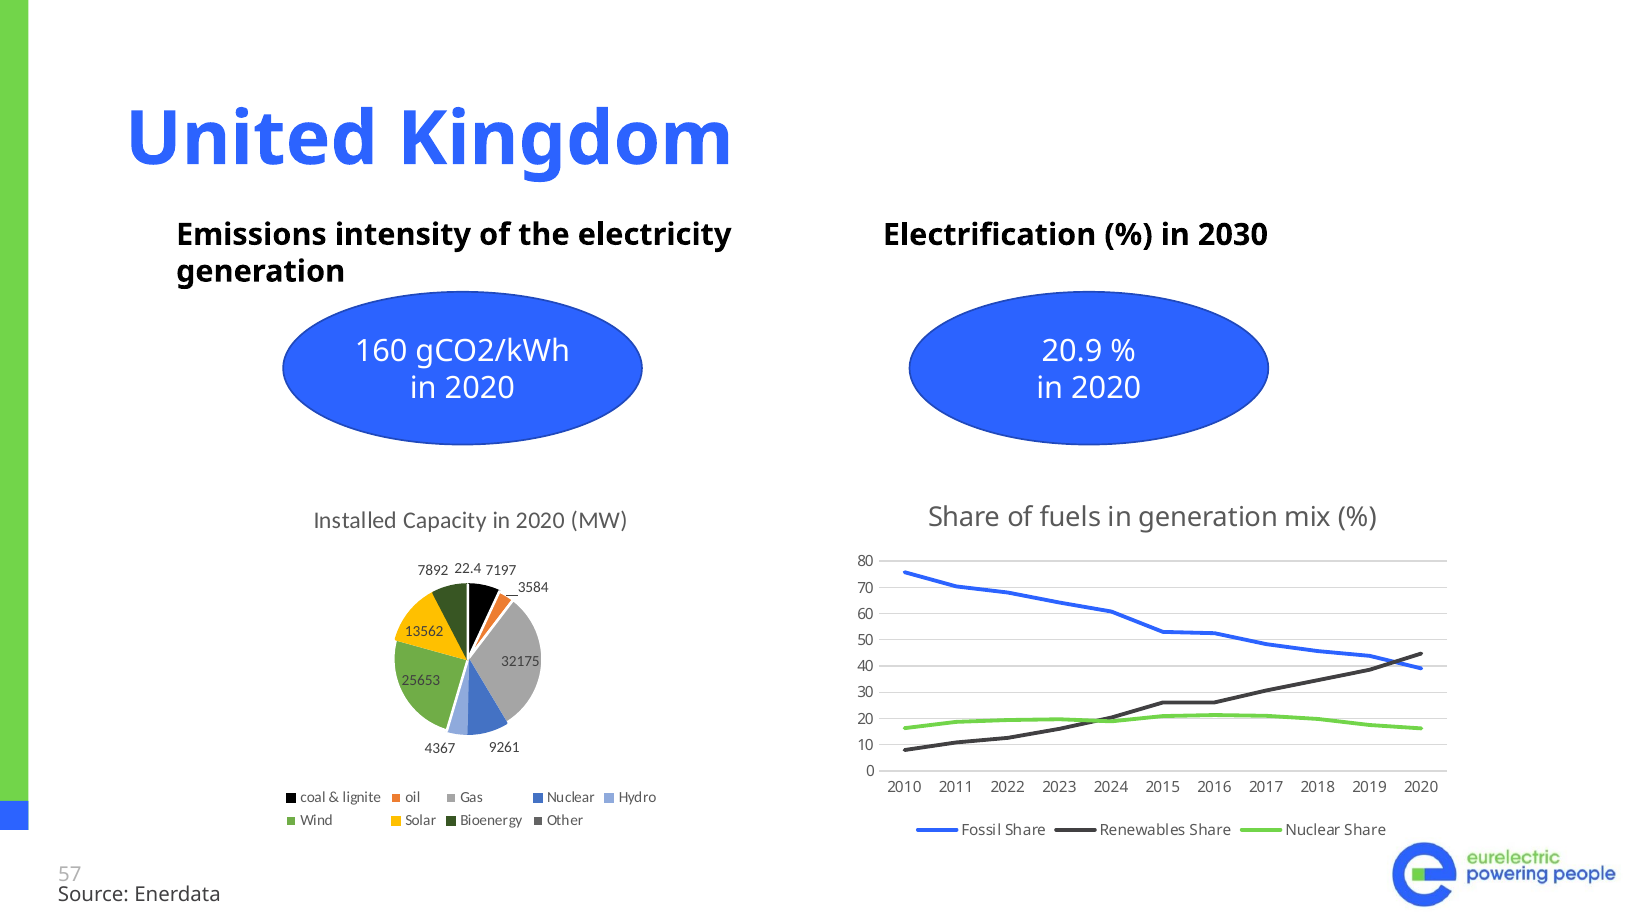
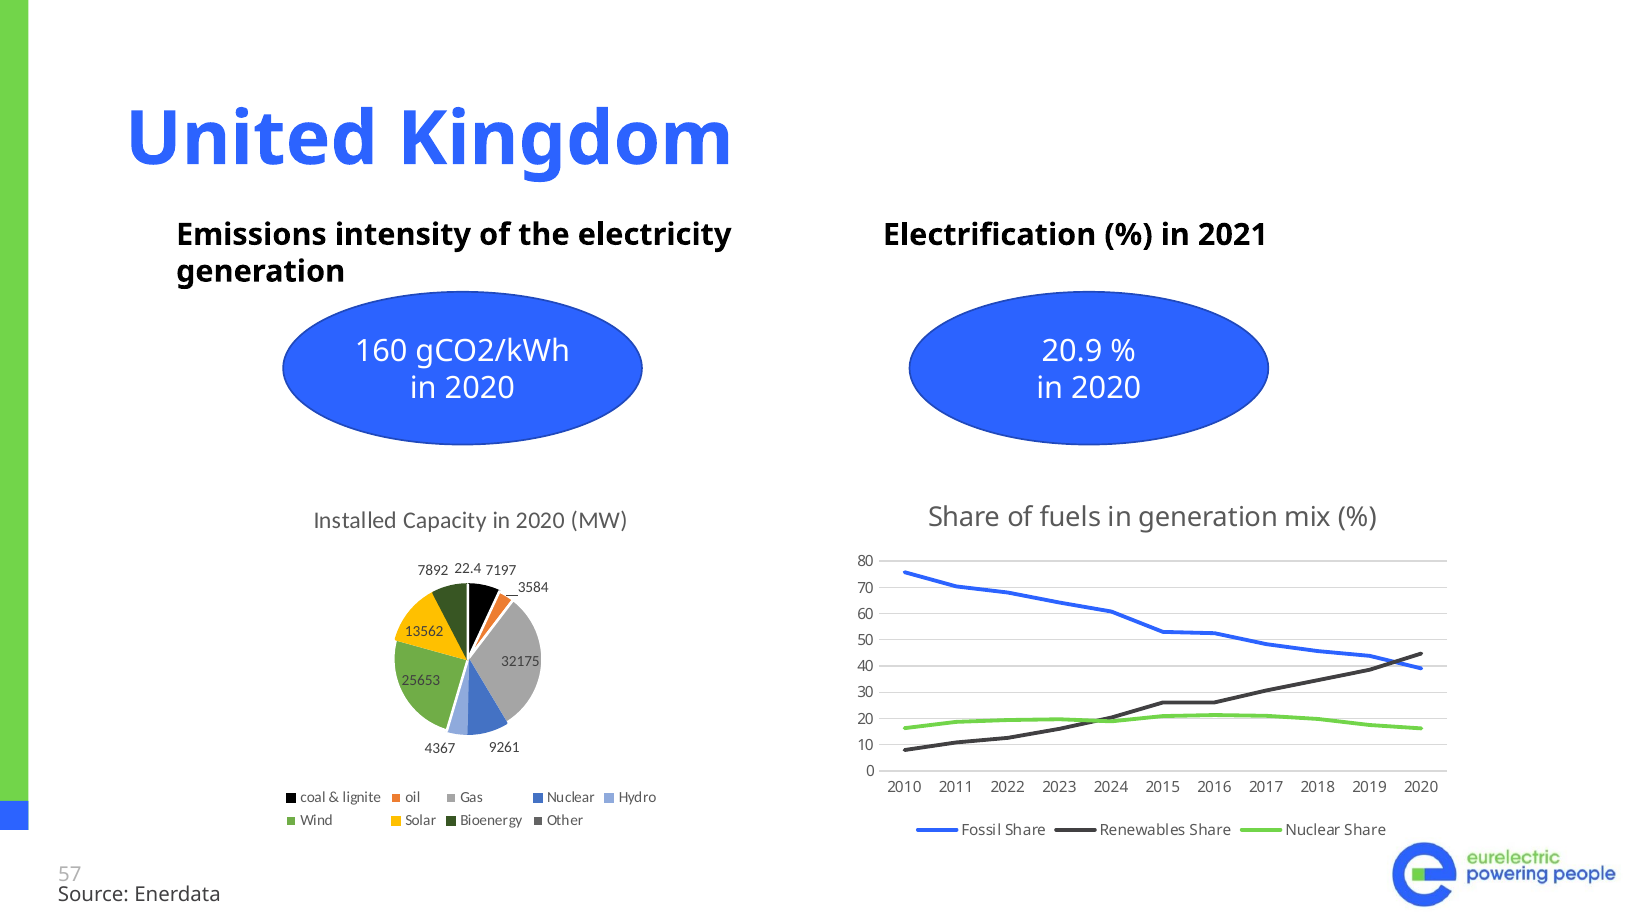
2030: 2030 -> 2021 (1233, 235)
